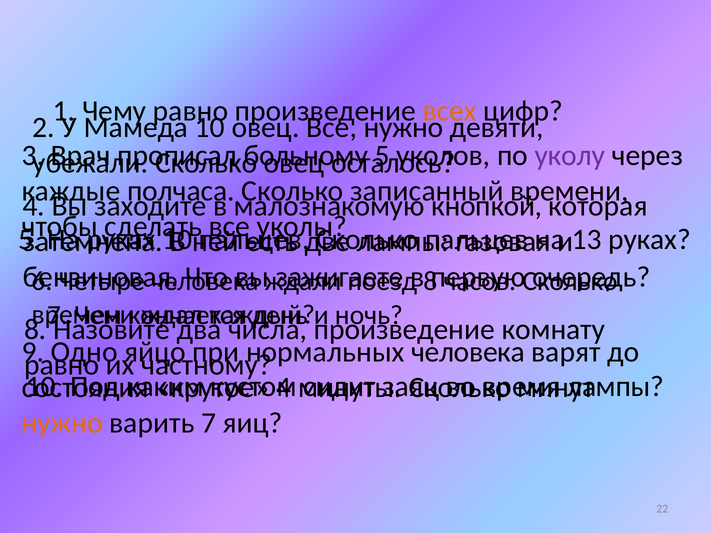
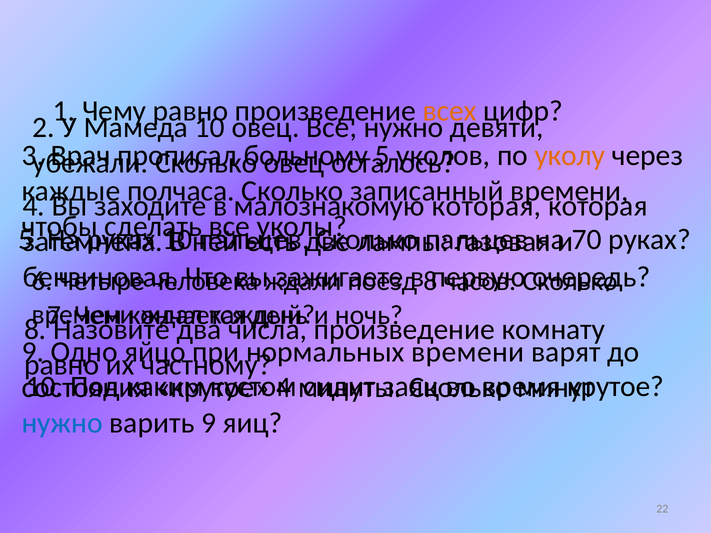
уколу colour: purple -> orange (570, 156)
кнопкой: кнопкой -> которая (486, 206)
13: 13 -> 70 (587, 240)
нормальных человека: человека -> времени (468, 352)
лампы: лампы -> крутое (616, 387)
нужно colour: orange -> blue (62, 423)
варить 7: 7 -> 9 (209, 423)
